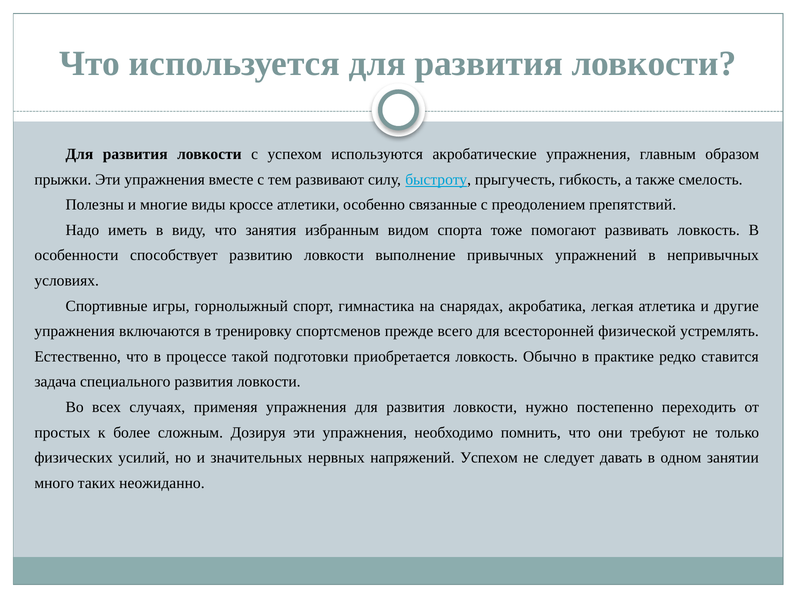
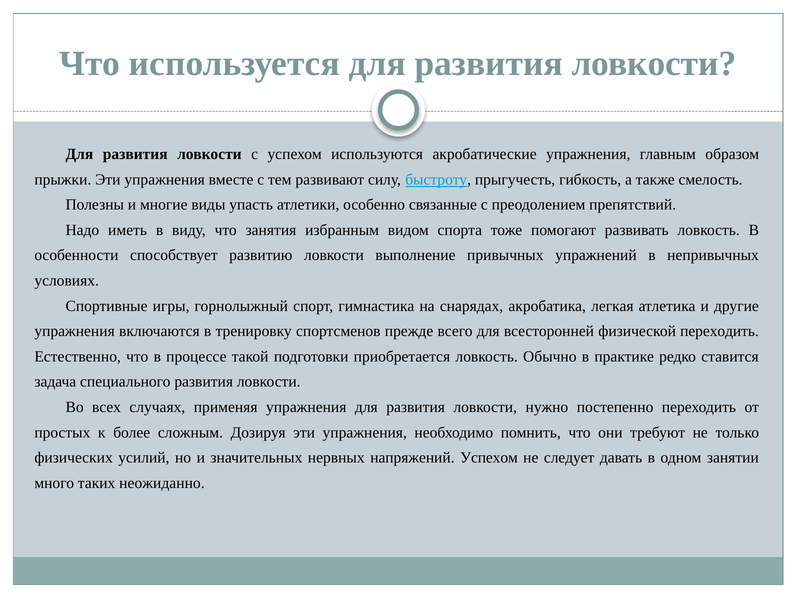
кроссе: кроссе -> упасть (251, 205)
физической устремлять: устремлять -> переходить (720, 331)
